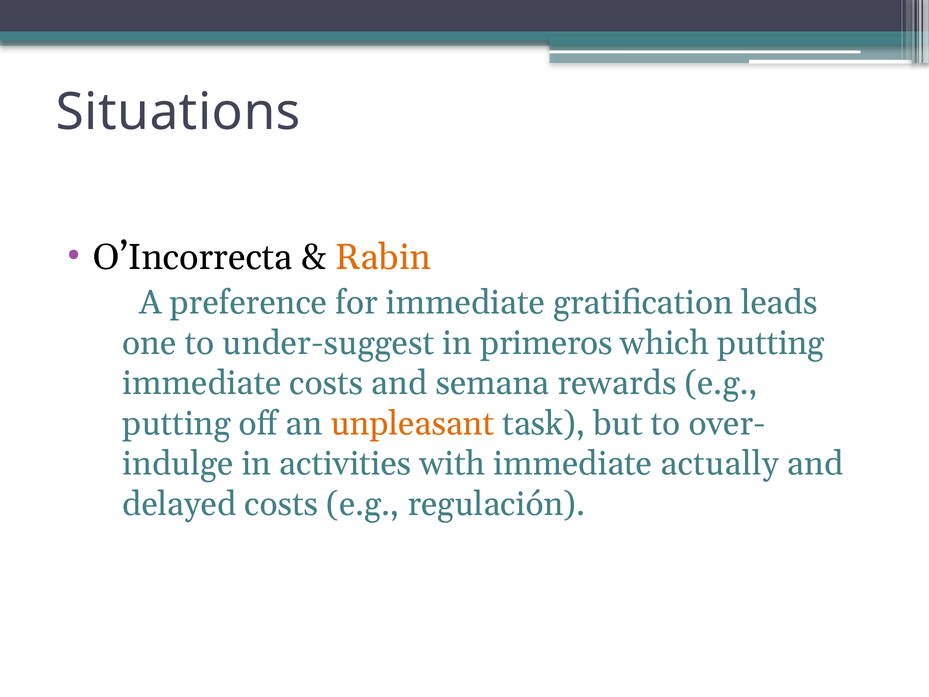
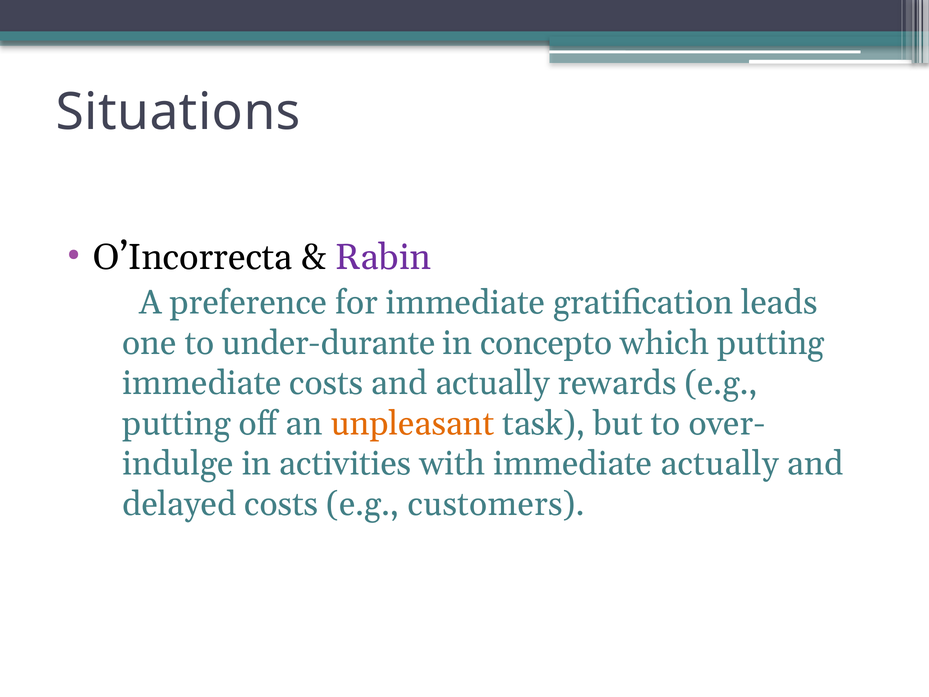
Rabin colour: orange -> purple (383, 257)
under-suggest: under-suggest -> under-durante (329, 343)
primeros: primeros -> concepto (546, 343)
and semana: semana -> actually (493, 383)
regulación: regulación -> customers (496, 504)
